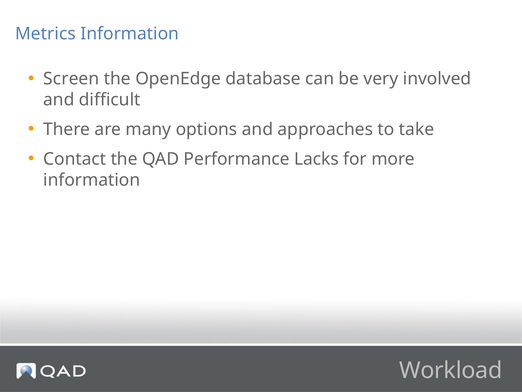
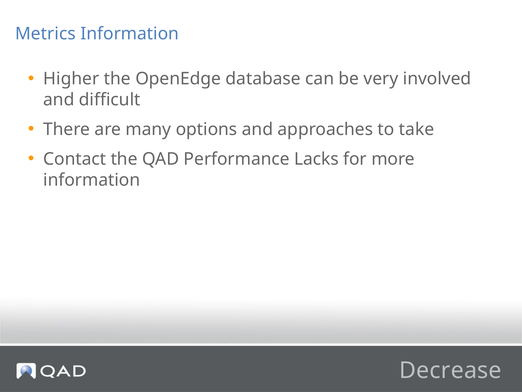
Screen: Screen -> Higher (71, 79)
Workload: Workload -> Decrease (450, 370)
